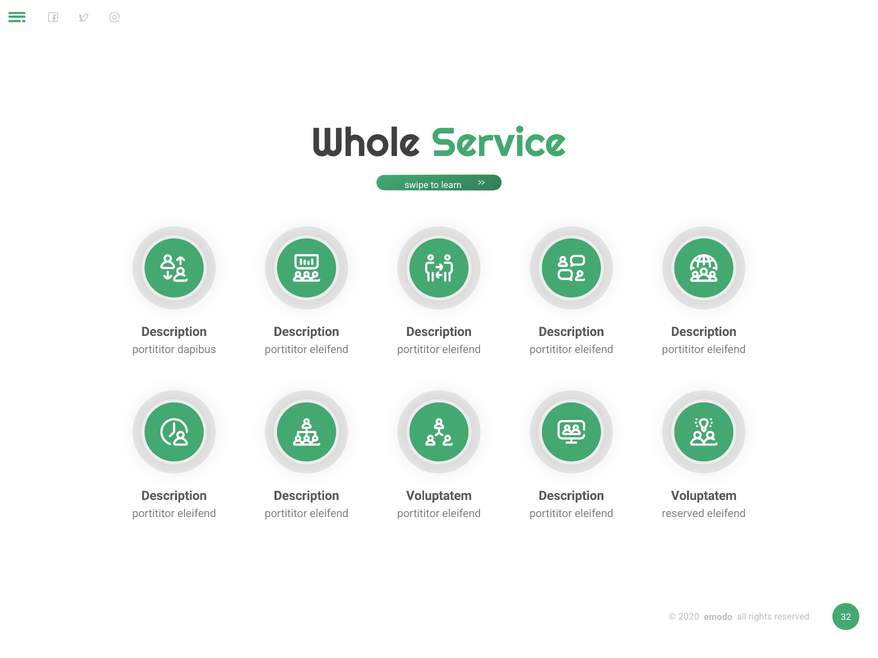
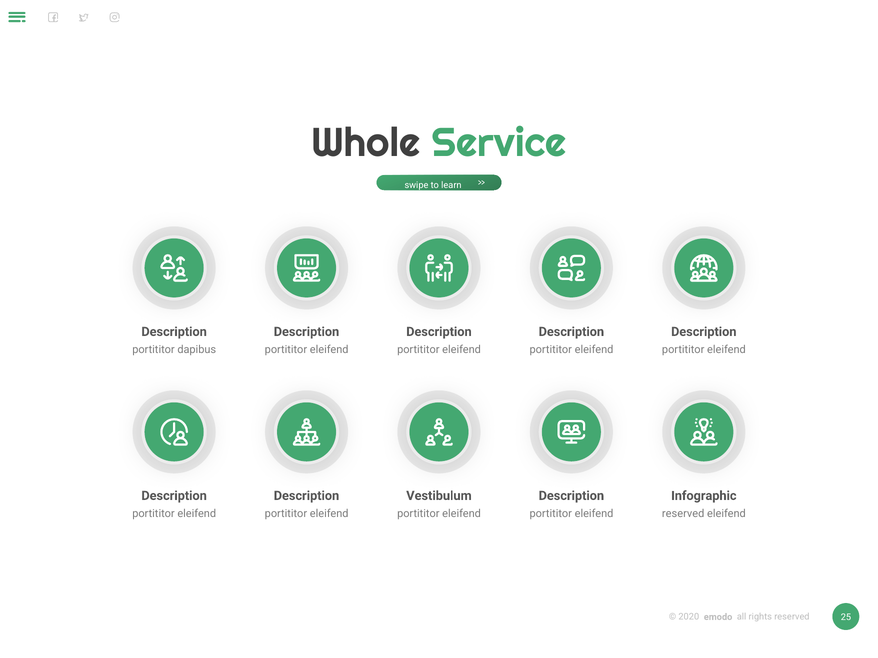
Voluptatem: Voluptatem -> Vestibulum (439, 496)
Voluptatem: Voluptatem -> Infographic (704, 496)
32: 32 -> 25 (846, 618)
